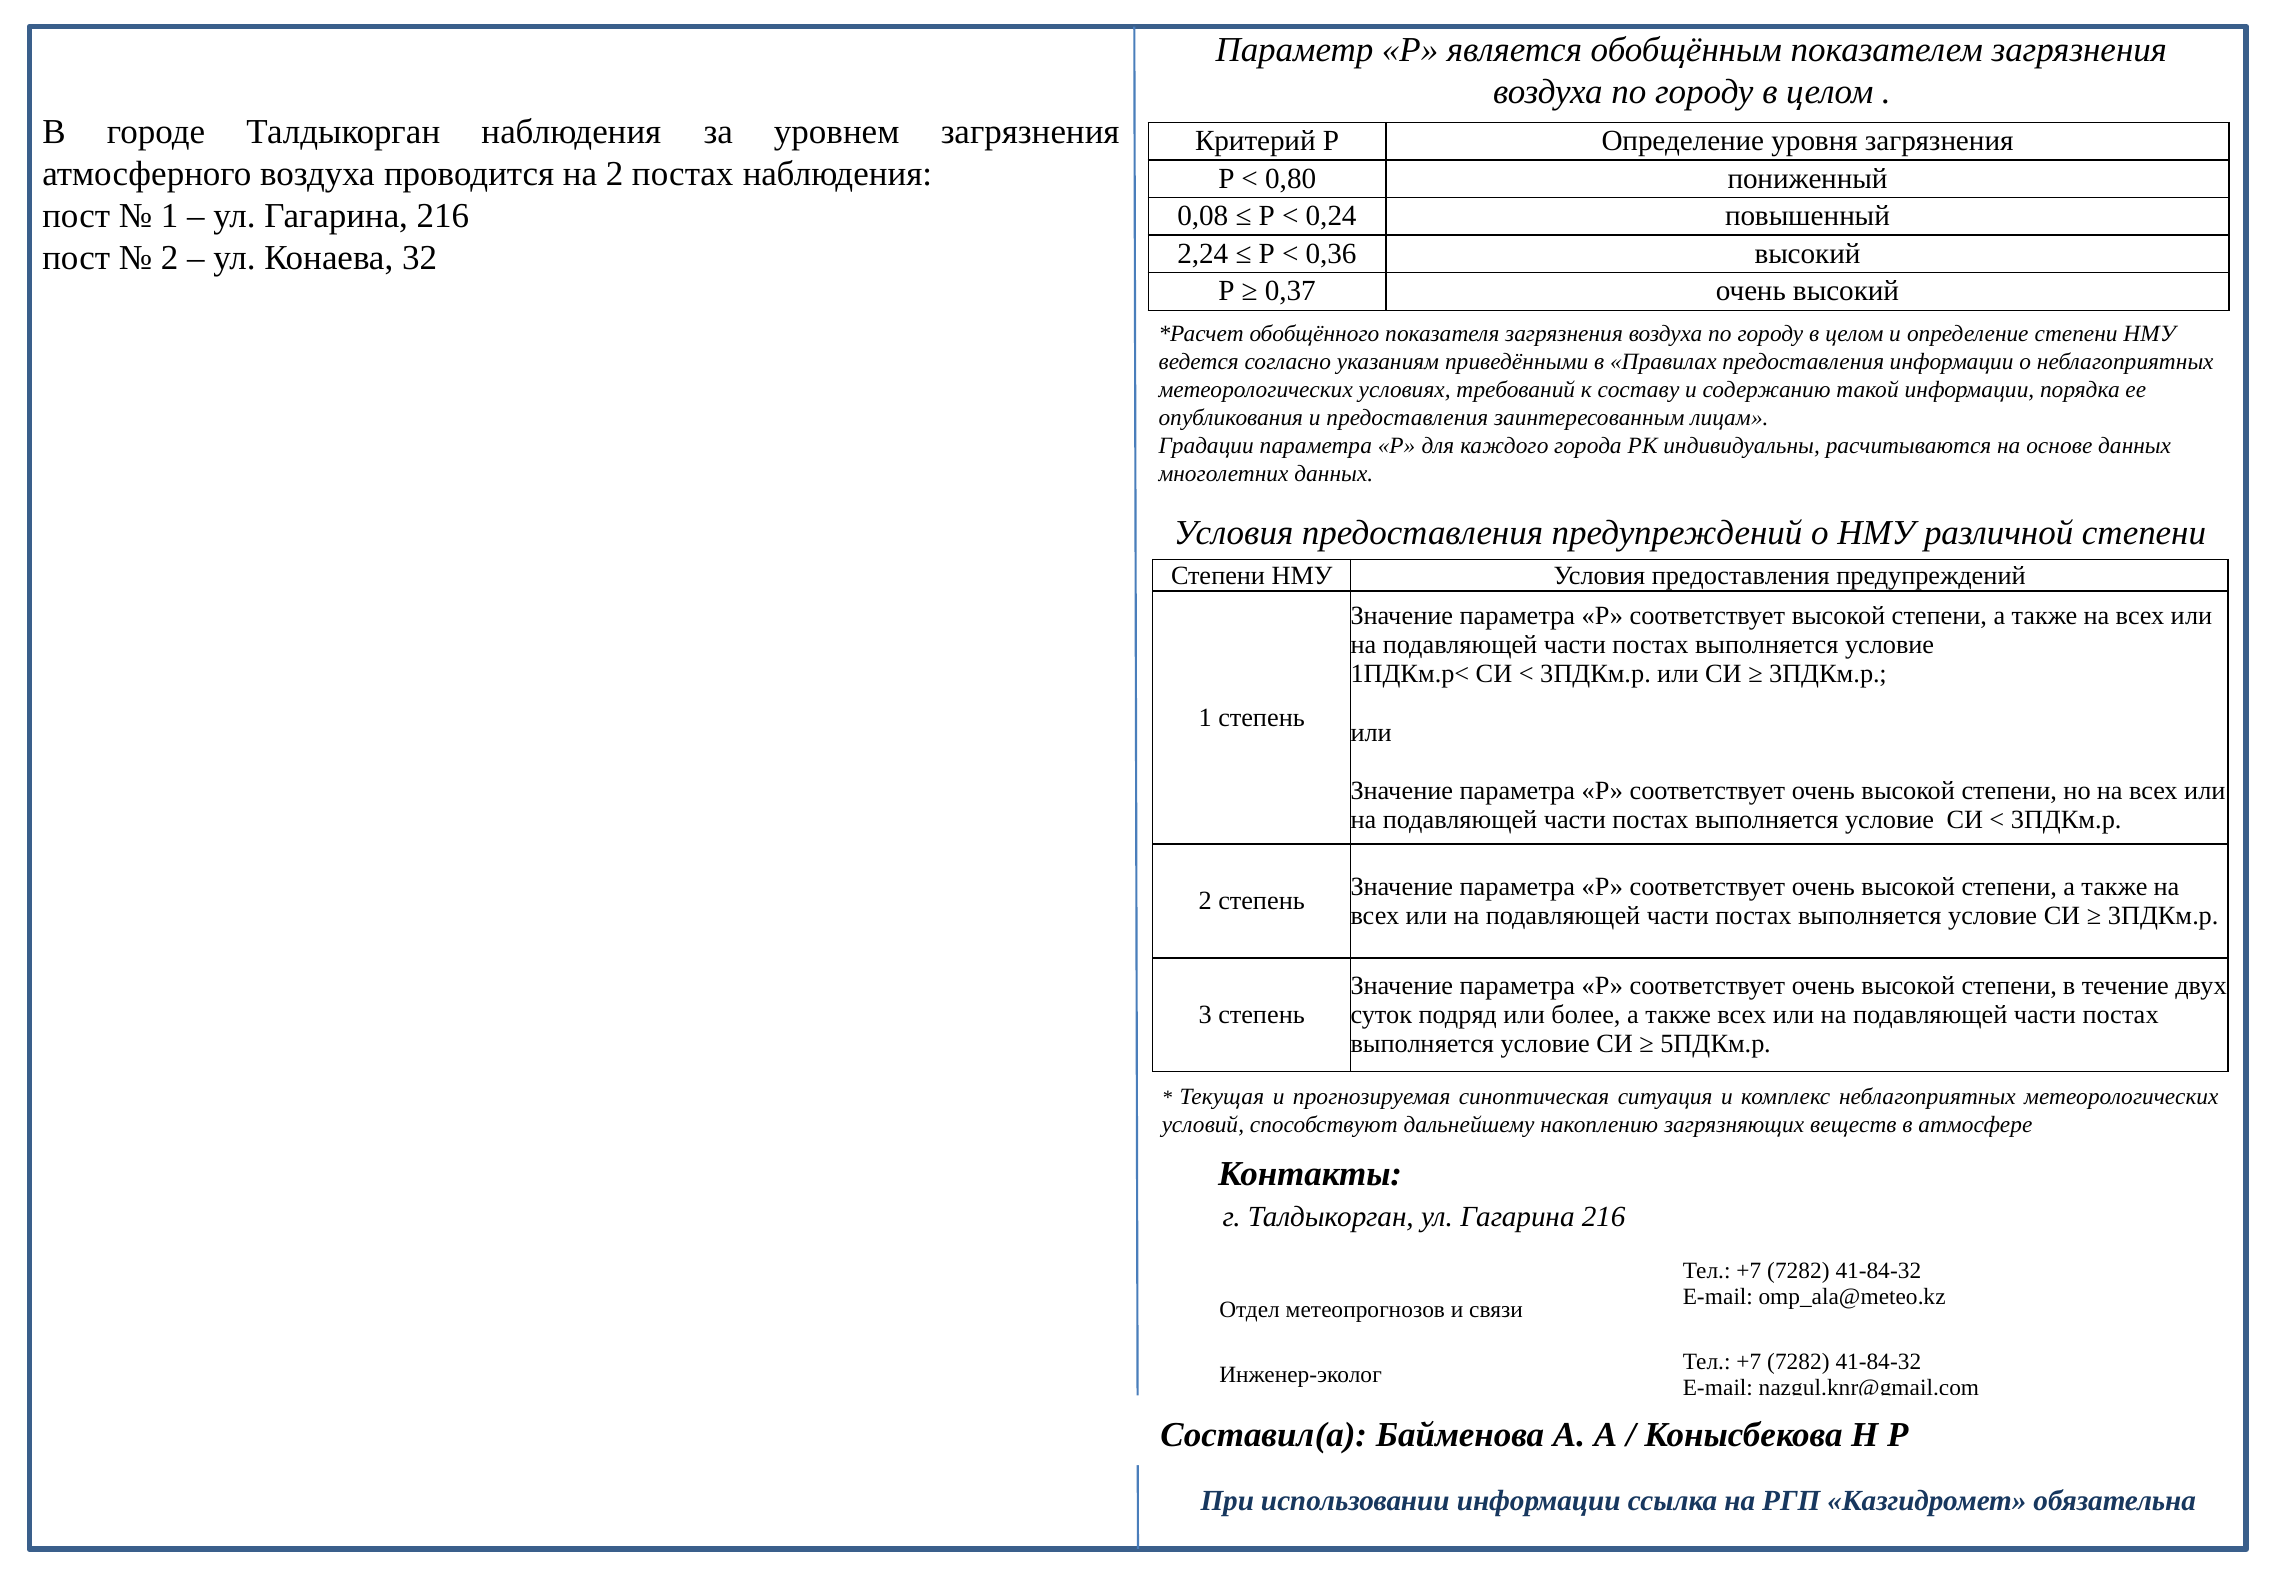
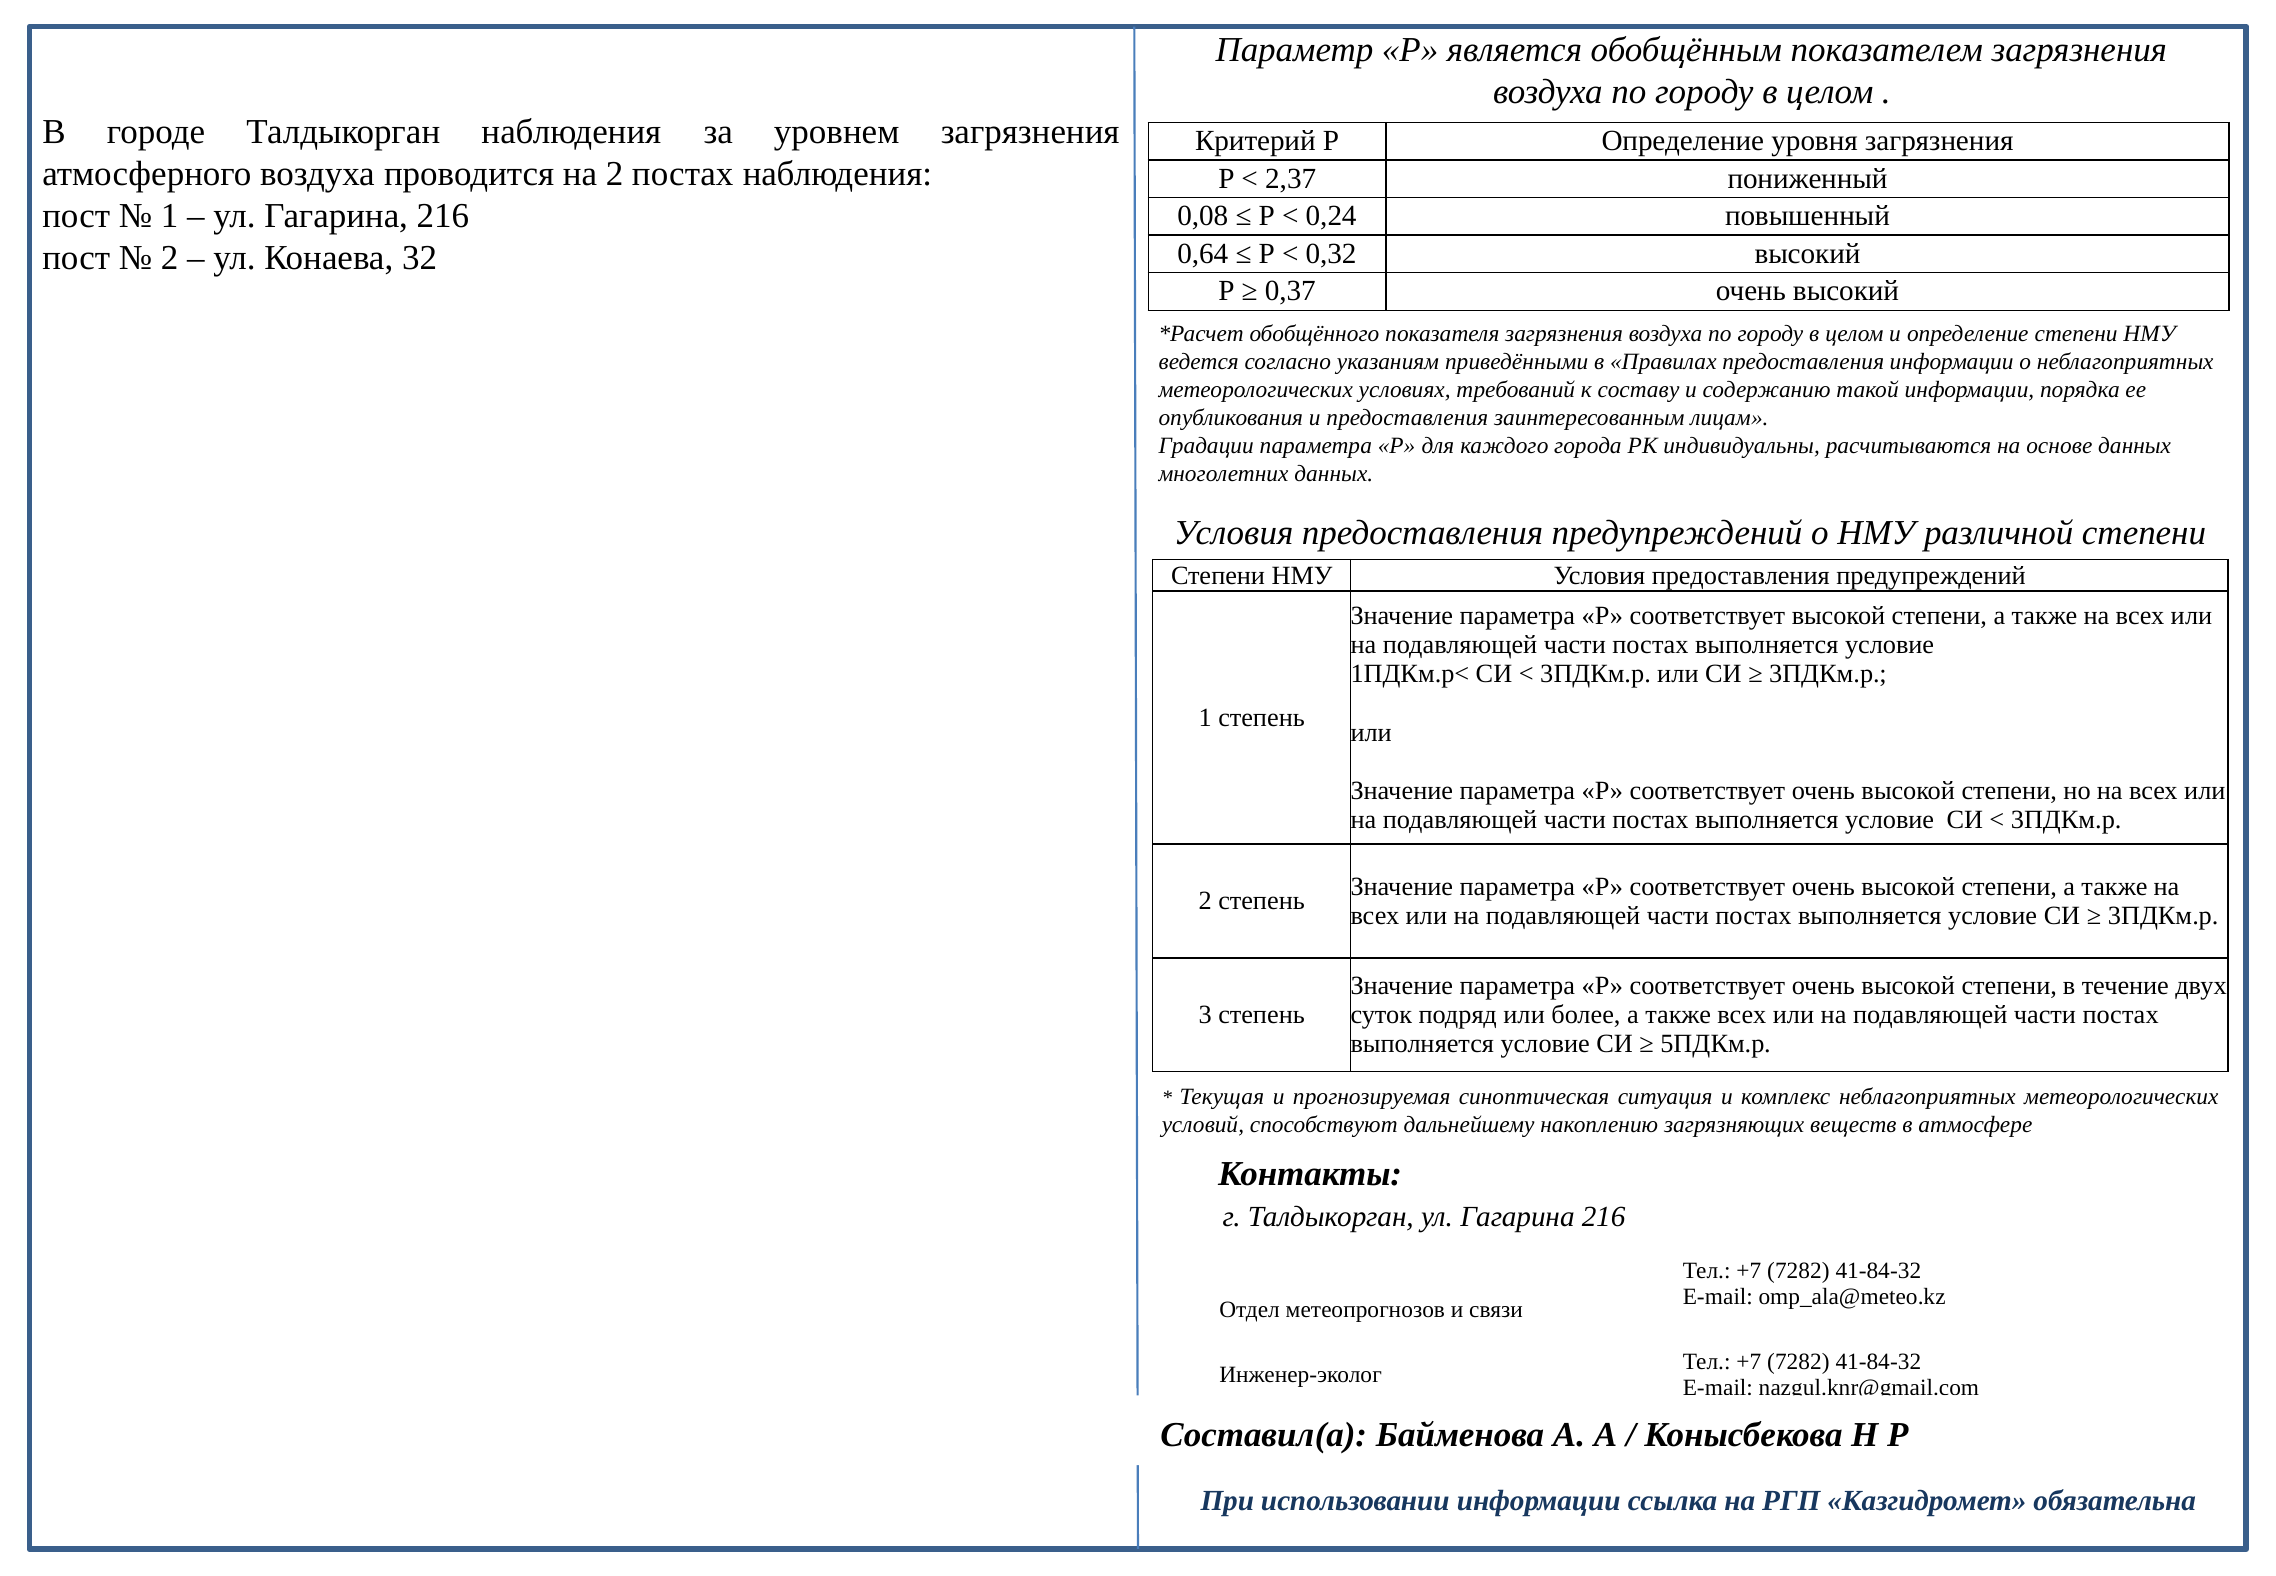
0,80: 0,80 -> 2,37 (1291, 178)
2,24: 2,24 -> 0,64 (1203, 254)
0,36: 0,36 -> 0,32 (1331, 254)
